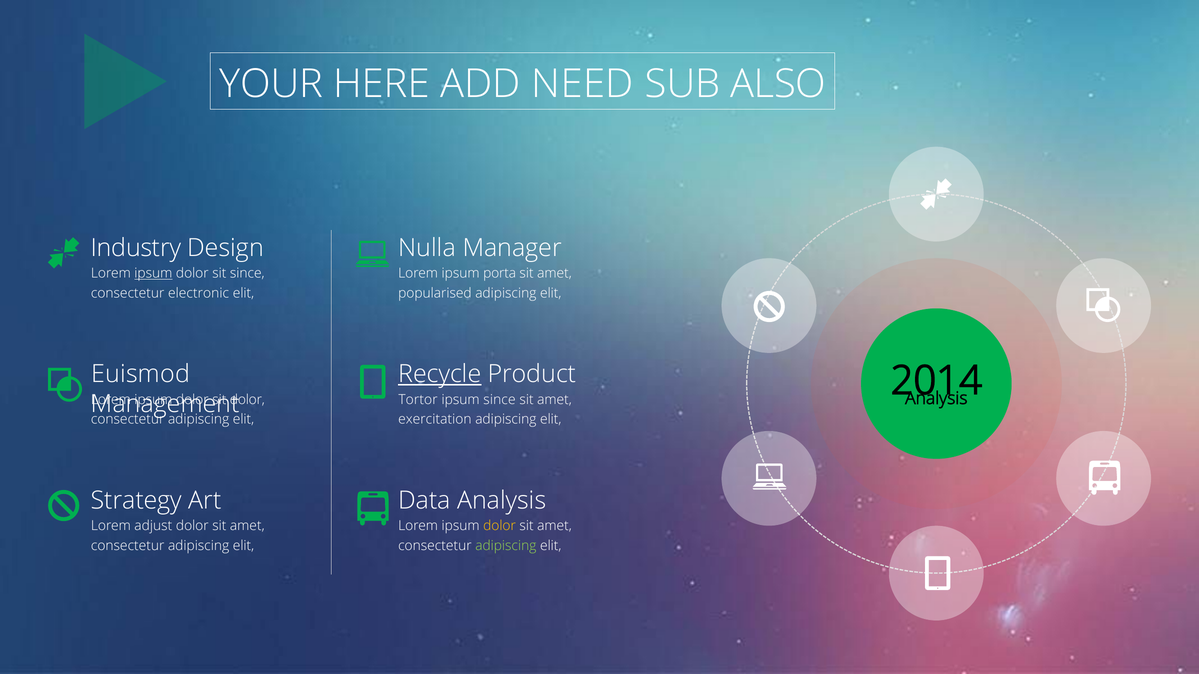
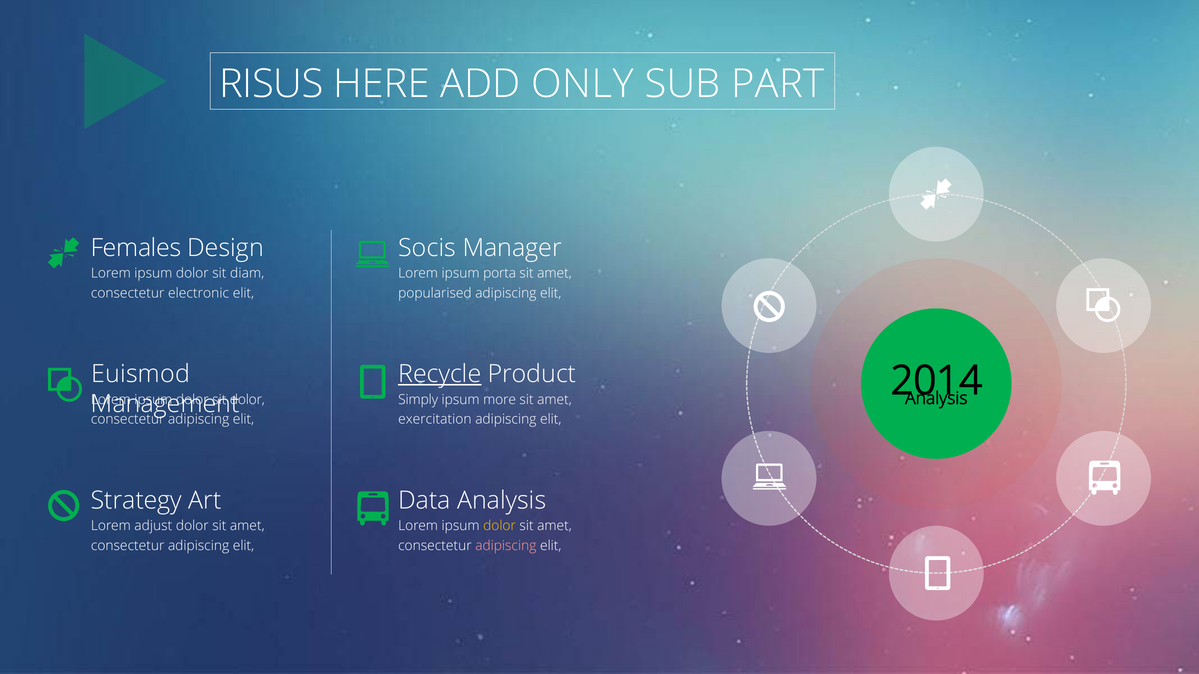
YOUR: YOUR -> RISUS (271, 84)
NEED: NEED -> ONLY (583, 84)
ALSO: ALSO -> PART (778, 84)
Industry: Industry -> Females (136, 248)
Nulla: Nulla -> Socis (427, 248)
ipsum underline: present -> none (153, 274)
sit since: since -> diam (247, 274)
Tortor: Tortor -> Simply (418, 400)
ipsum since: since -> more (500, 400)
adipiscing colour: light green -> pink (506, 546)
